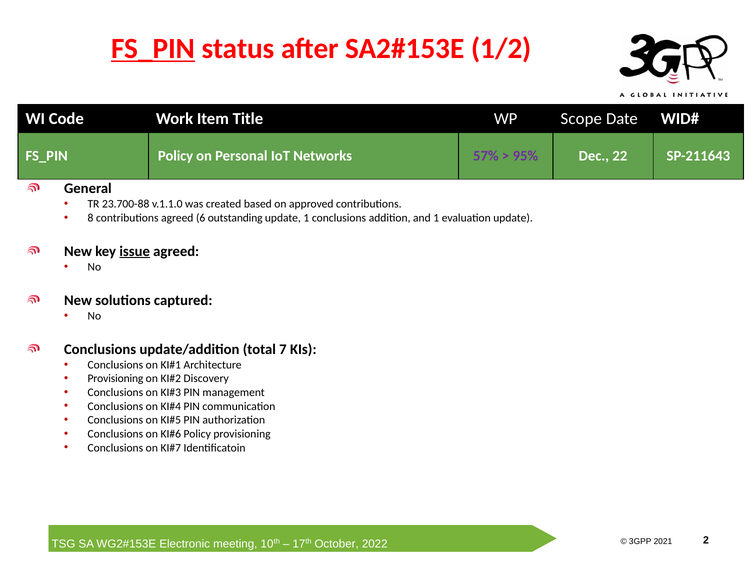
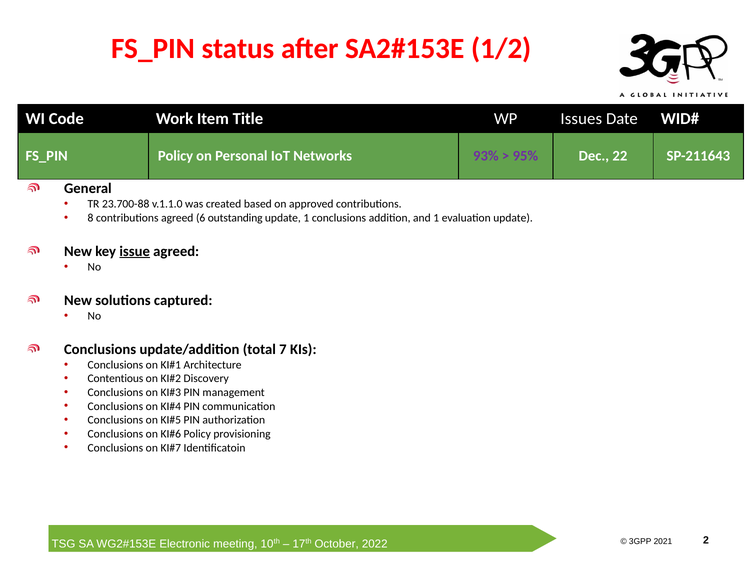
FS_PIN underline: present -> none (153, 49)
Scope: Scope -> Issues (581, 119)
57%: 57% -> 93% (486, 156)
Provisioning: Provisioning -> Contentious (115, 379)
